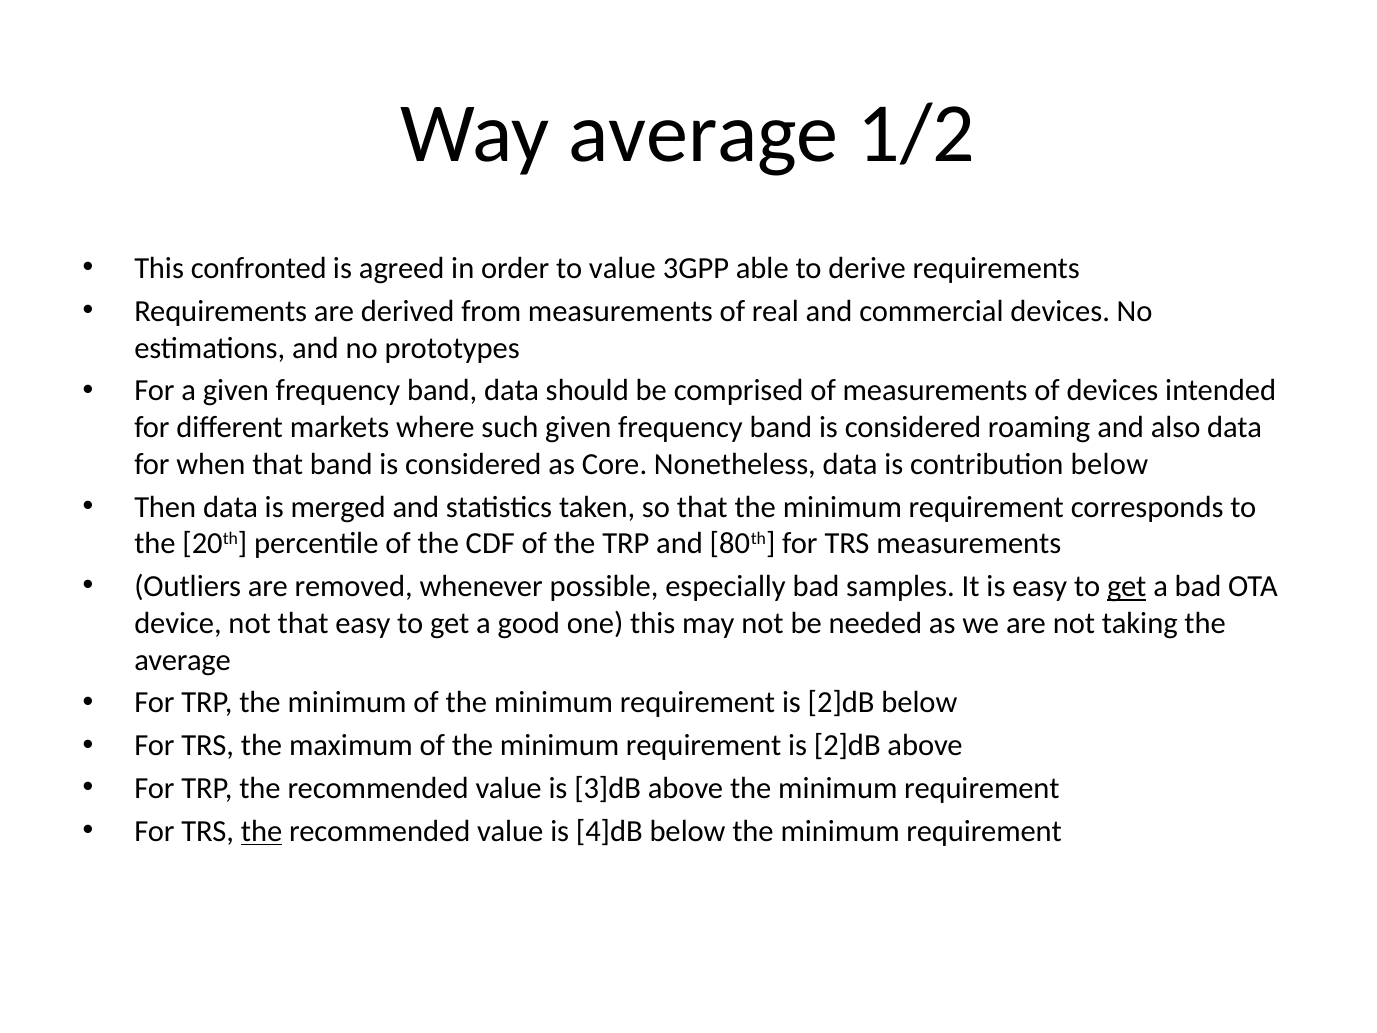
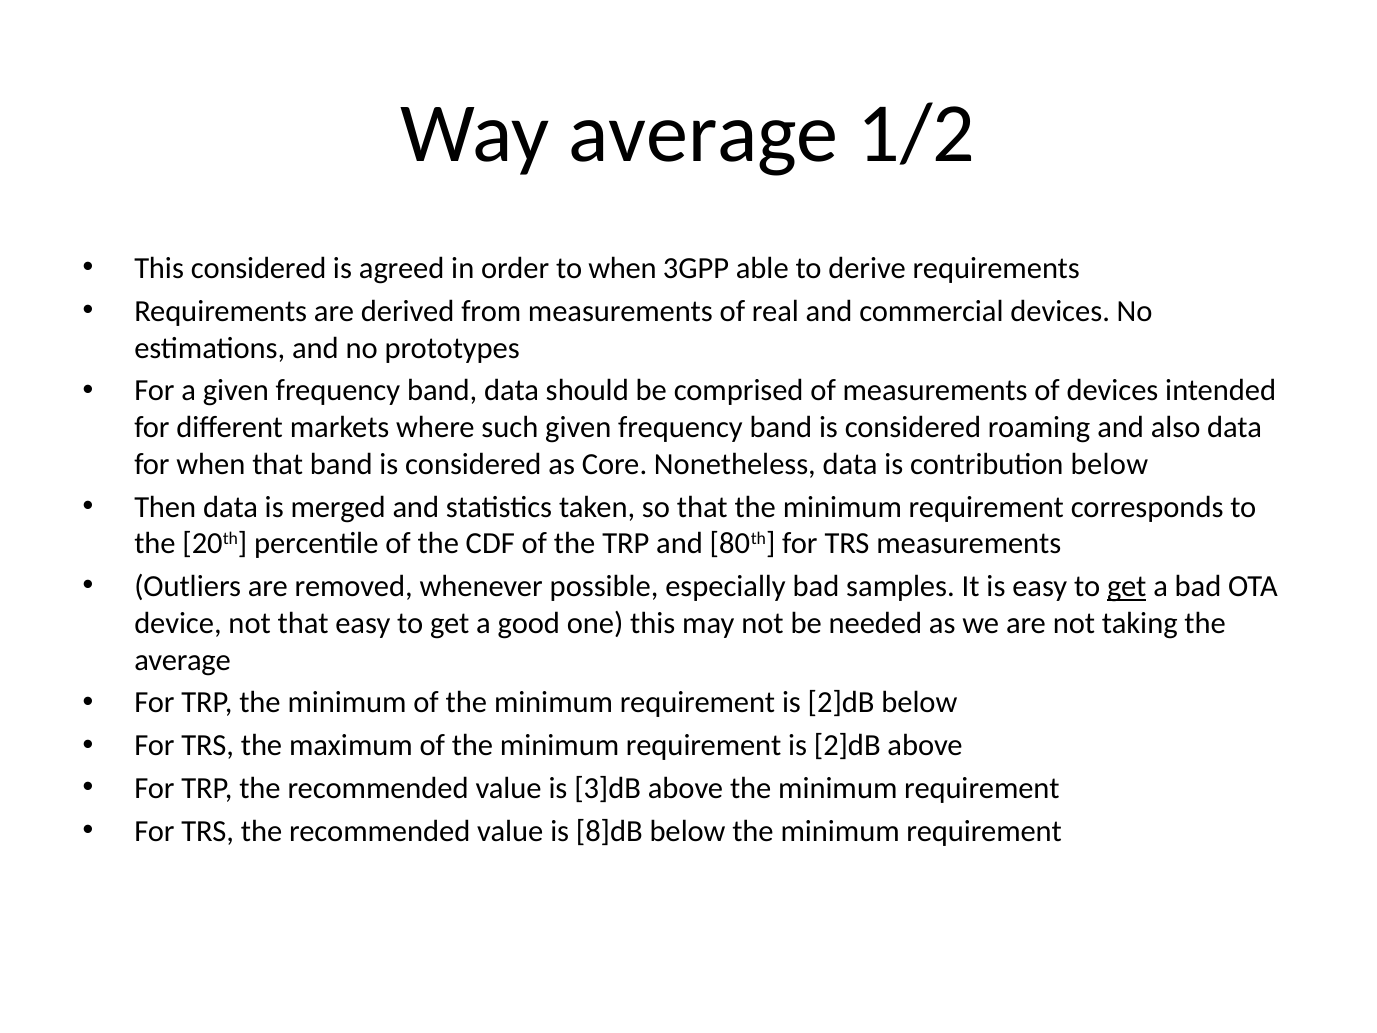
This confronted: confronted -> considered (259, 268)
to value: value -> when (623, 268)
the underline: present -> none (262, 831)
4]dB: 4]dB -> 8]dB (609, 831)
